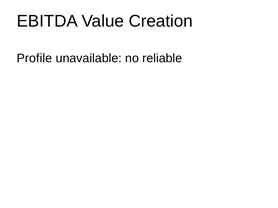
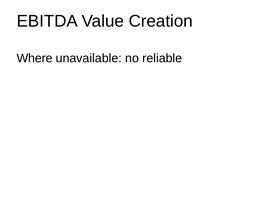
Profile: Profile -> Where (35, 58)
